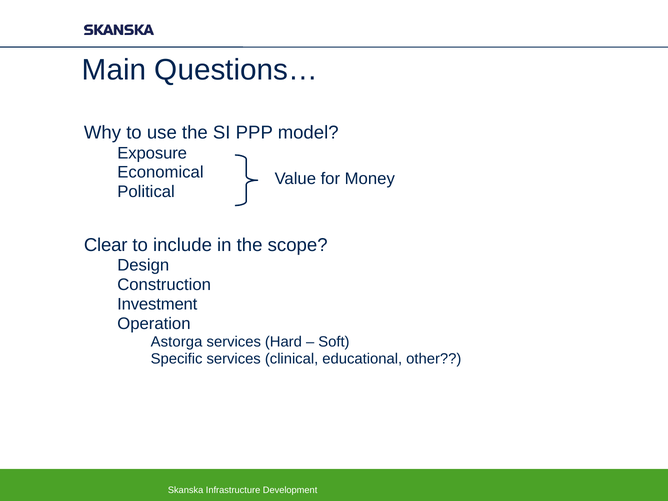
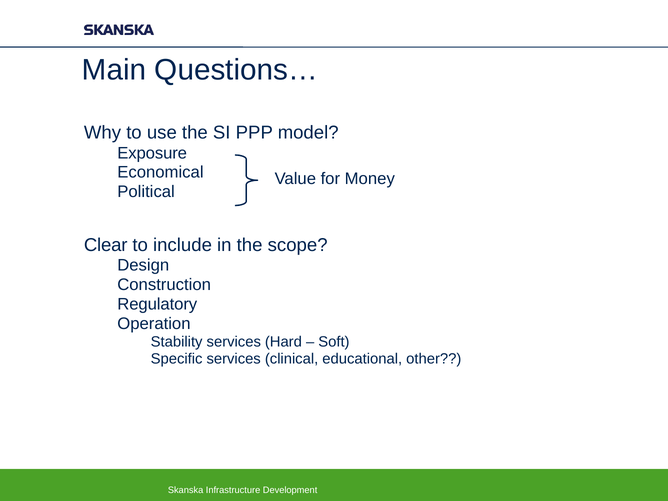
Investment: Investment -> Regulatory (157, 304)
Astorga: Astorga -> Stability (177, 342)
